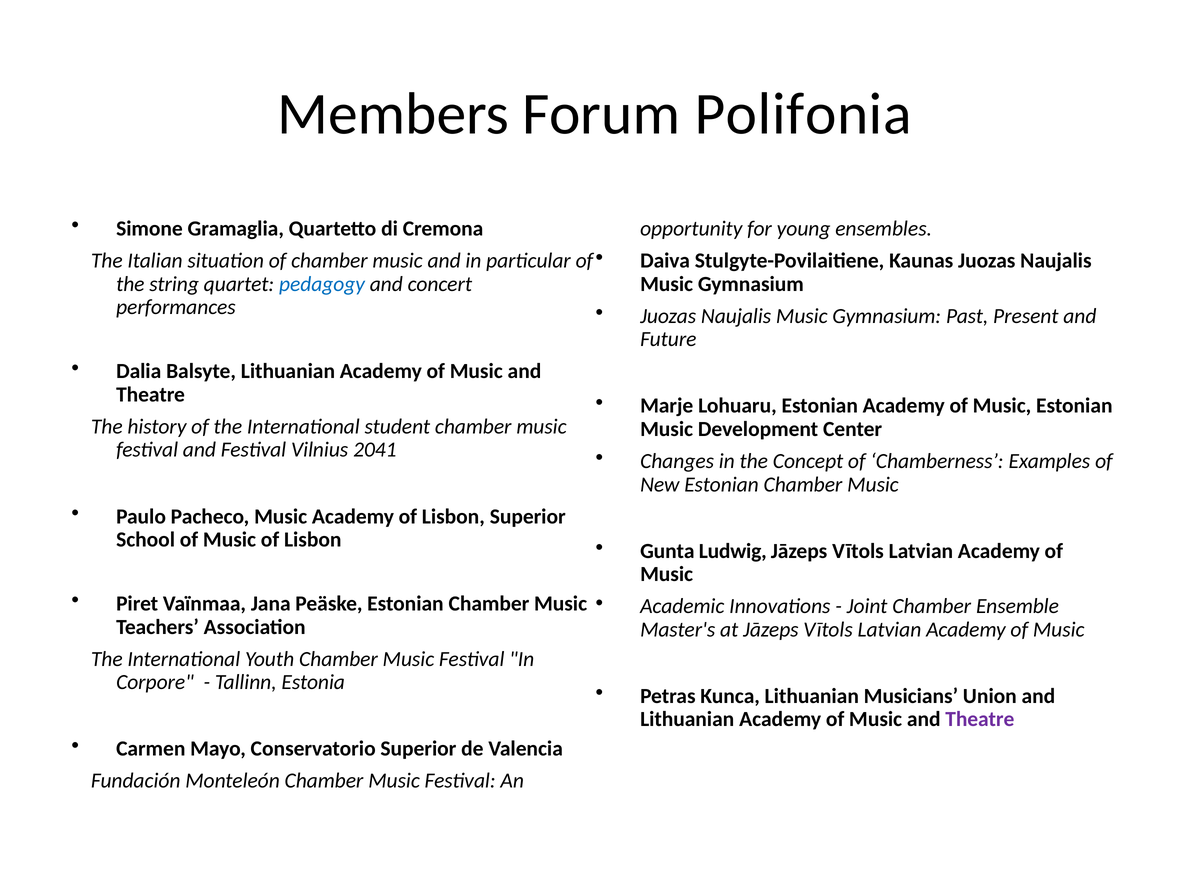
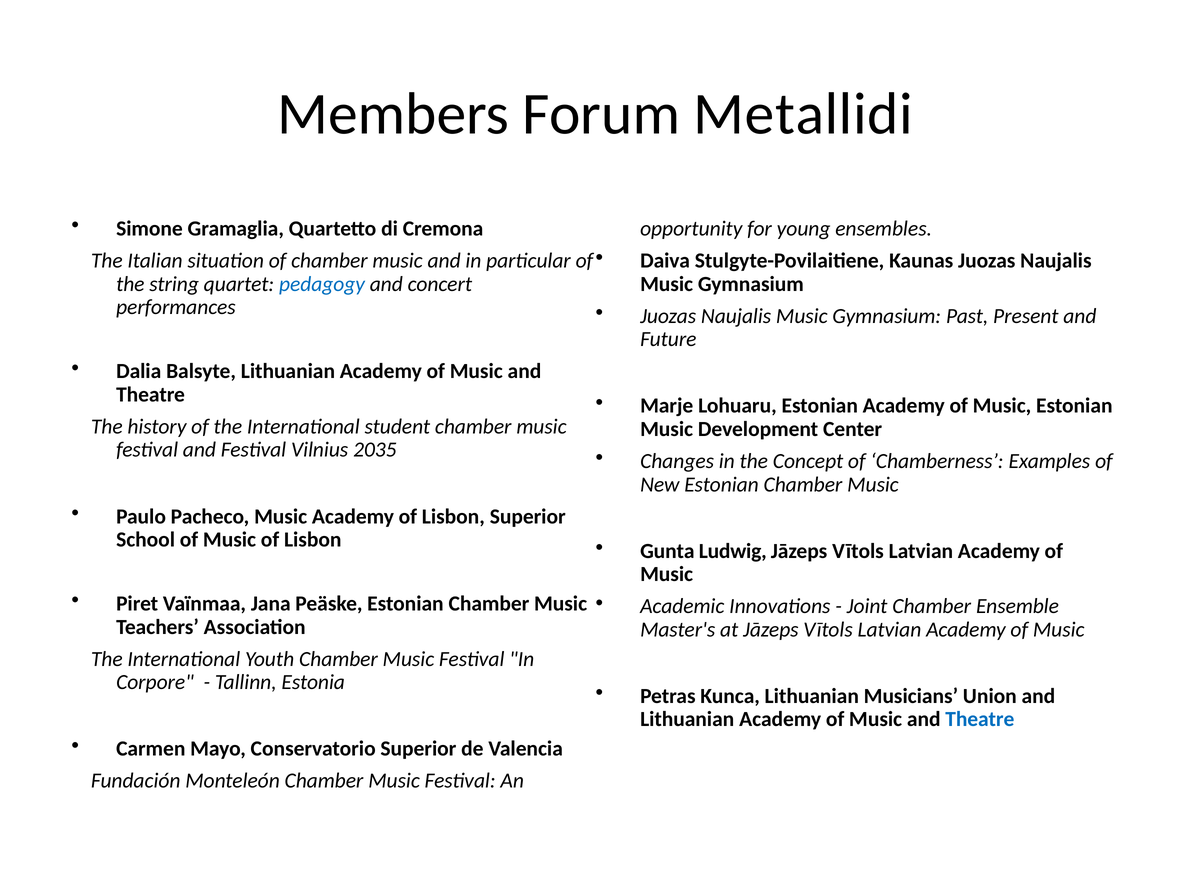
Polifonia: Polifonia -> Metallidi (803, 114)
2041: 2041 -> 2035 (375, 450)
Theatre colour: purple -> blue (980, 720)
